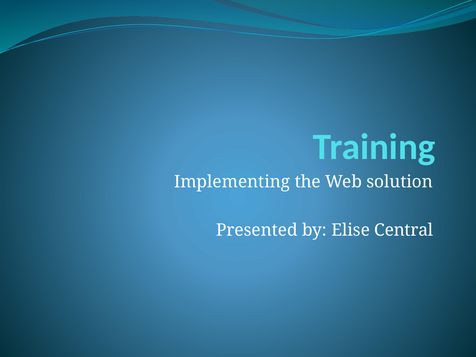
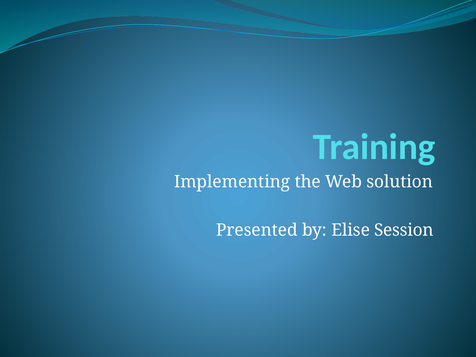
Central: Central -> Session (404, 230)
